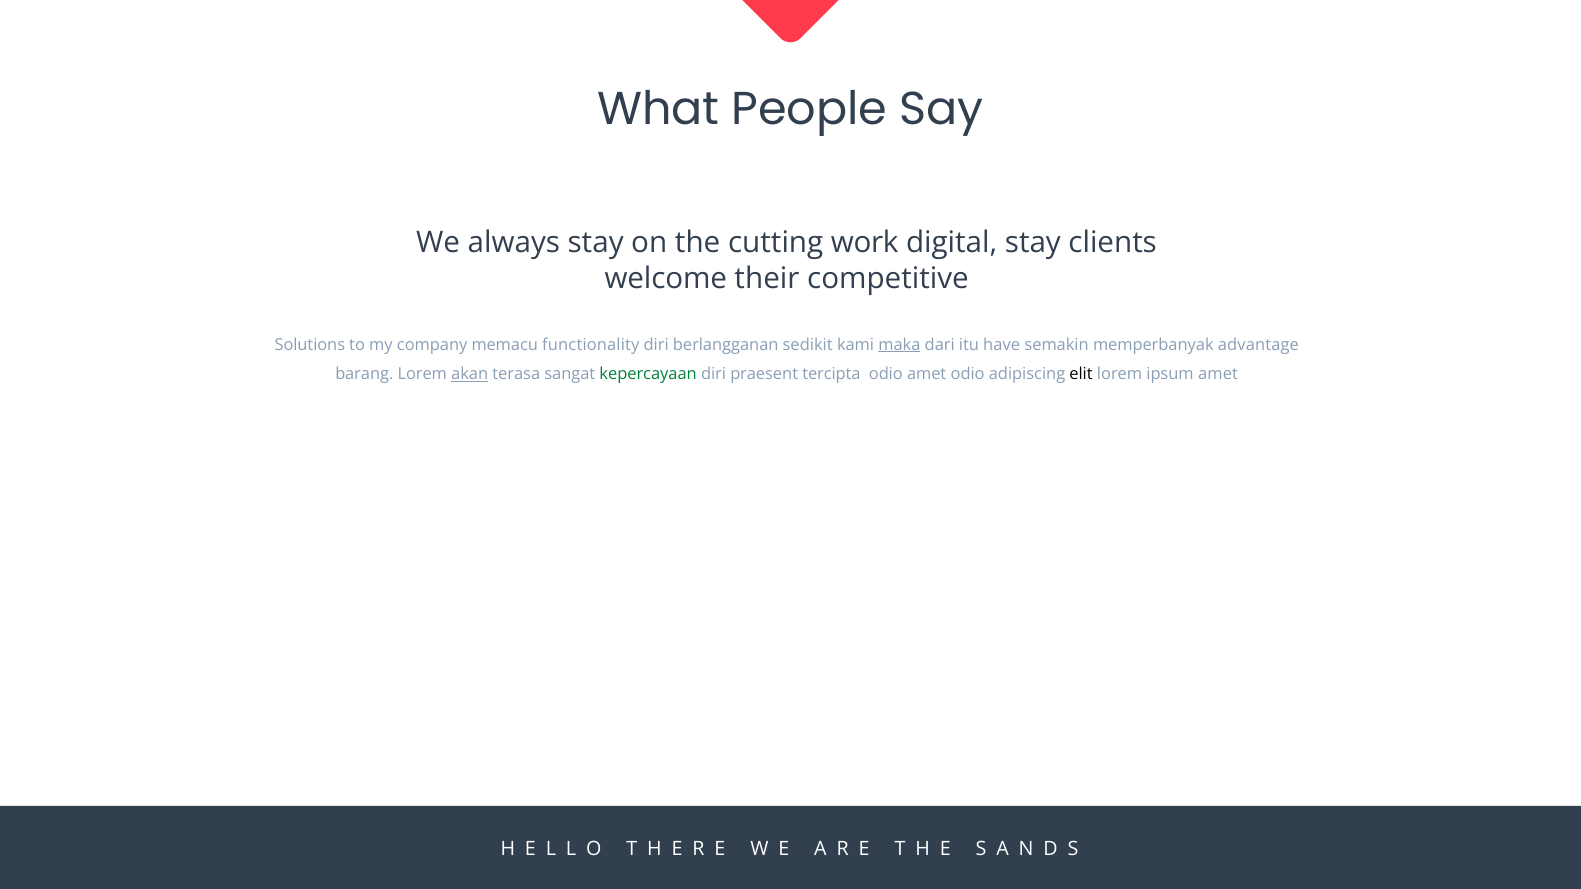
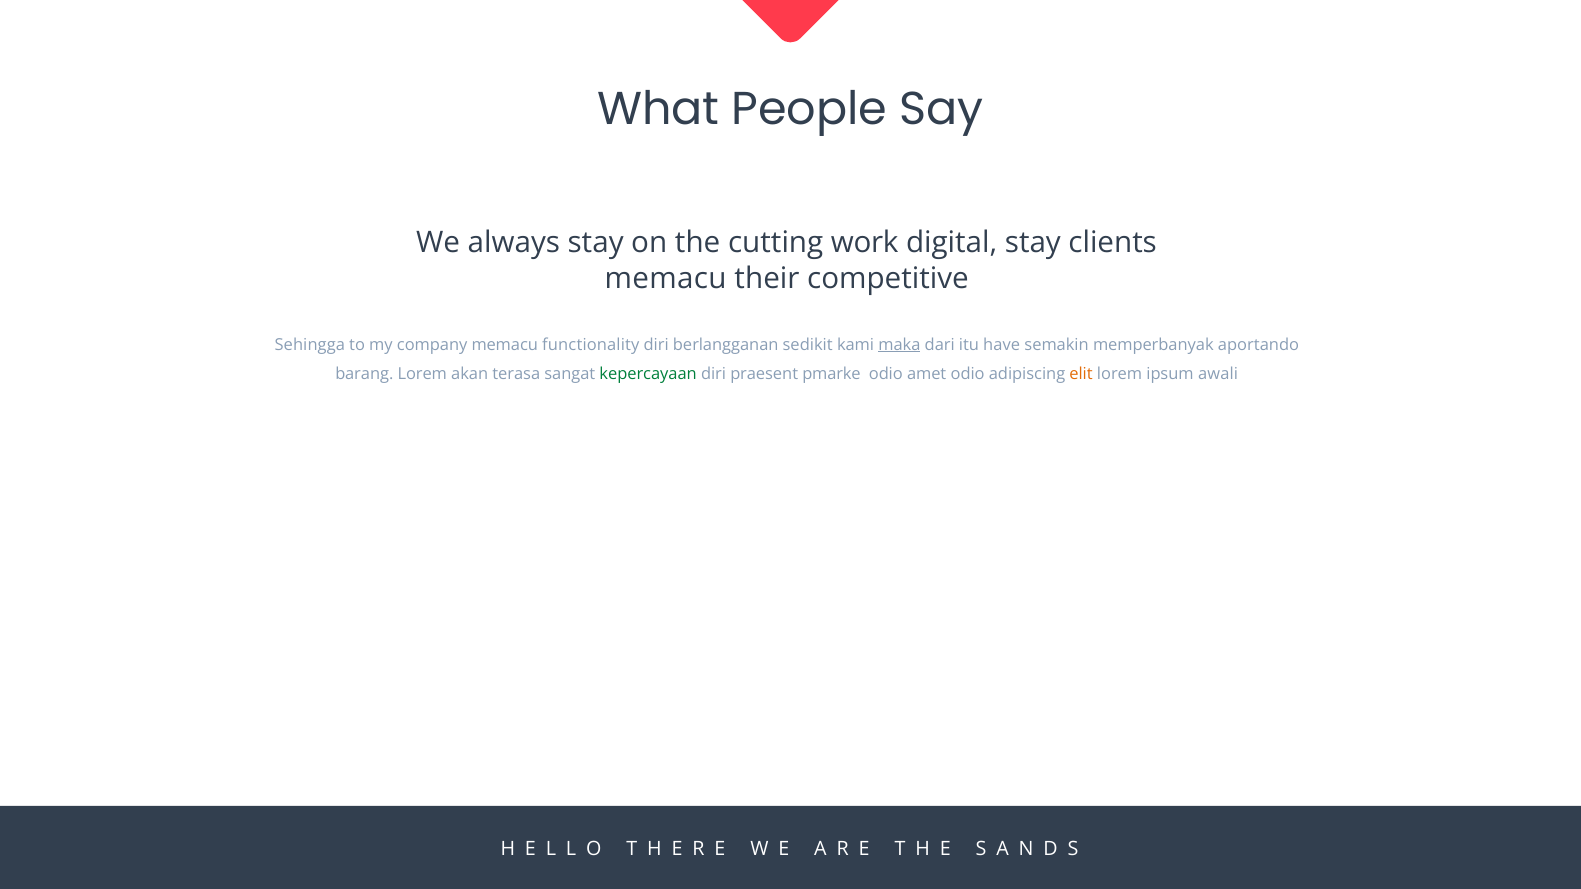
welcome: welcome -> memacu (666, 279)
Solutions: Solutions -> Sehingga (310, 345)
advantage: advantage -> aportando (1259, 345)
akan underline: present -> none (470, 375)
tercipta: tercipta -> pmarke (831, 375)
elit colour: black -> orange (1081, 375)
ipsum amet: amet -> awali (1218, 375)
